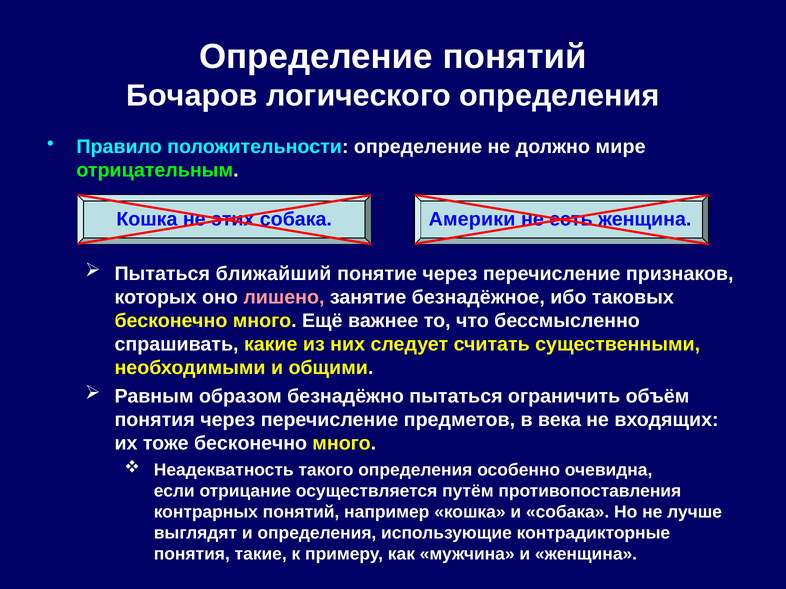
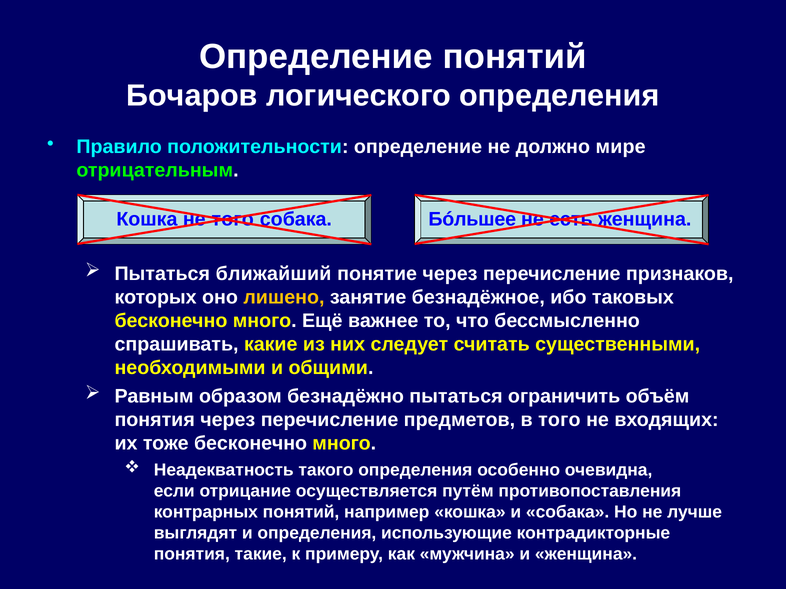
не этих: этих -> того (233, 220)
Америки: Америки -> Бóльшее (472, 220)
лишено colour: pink -> yellow (284, 297)
в века: века -> того (559, 420)
